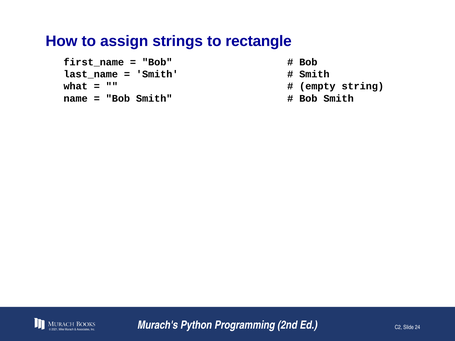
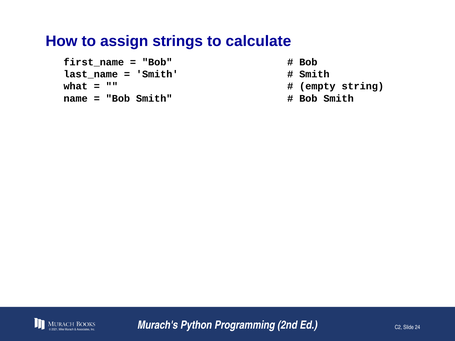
rectangle: rectangle -> calculate (258, 41)
